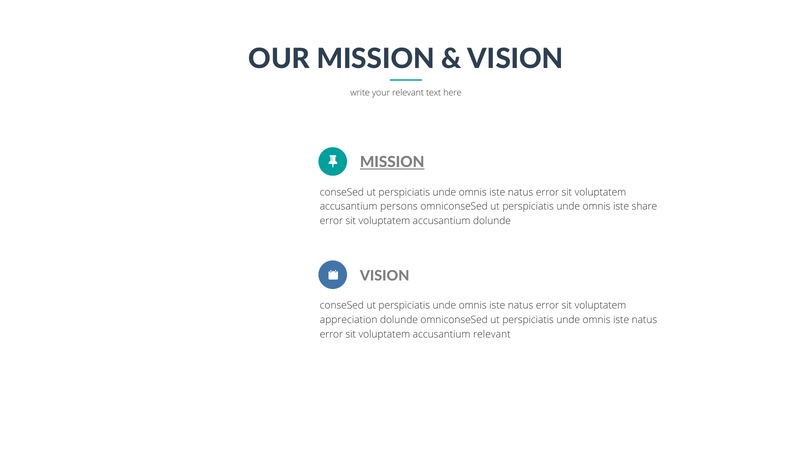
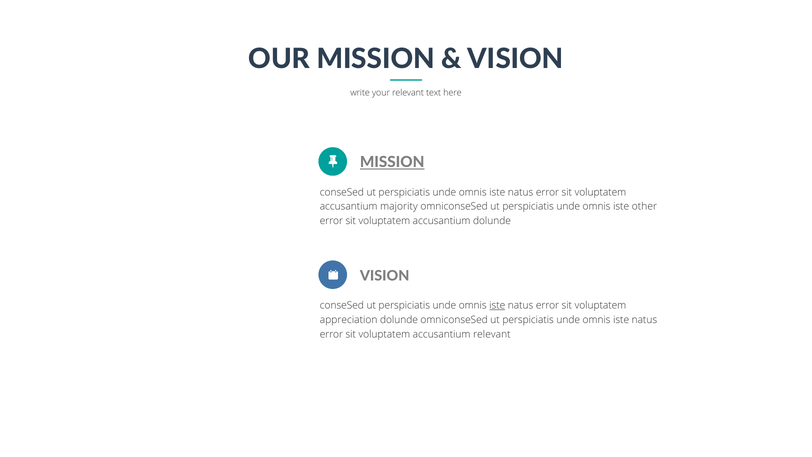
persons: persons -> majority (399, 207)
share: share -> other (644, 207)
iste underline: none -> present (497, 305)
